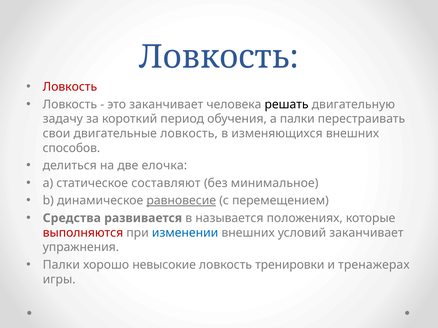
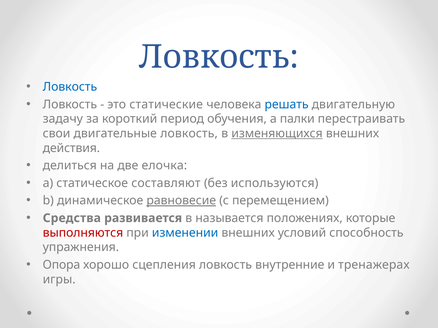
Ловкость colour: red -> blue (70, 87)
это заканчивает: заканчивает -> статические (166, 105)
решать colour: black -> blue (287, 105)
изменяющихся underline: none -> present (277, 134)
способов: способов -> действия (71, 148)
минимальное: минимальное -> используются (275, 183)
условий заканчивает: заканчивает -> способность (366, 233)
Палки: Палки -> Опора (61, 265)
невысокие: невысокие -> сцепления (164, 265)
тренировки: тренировки -> внутренние (290, 265)
